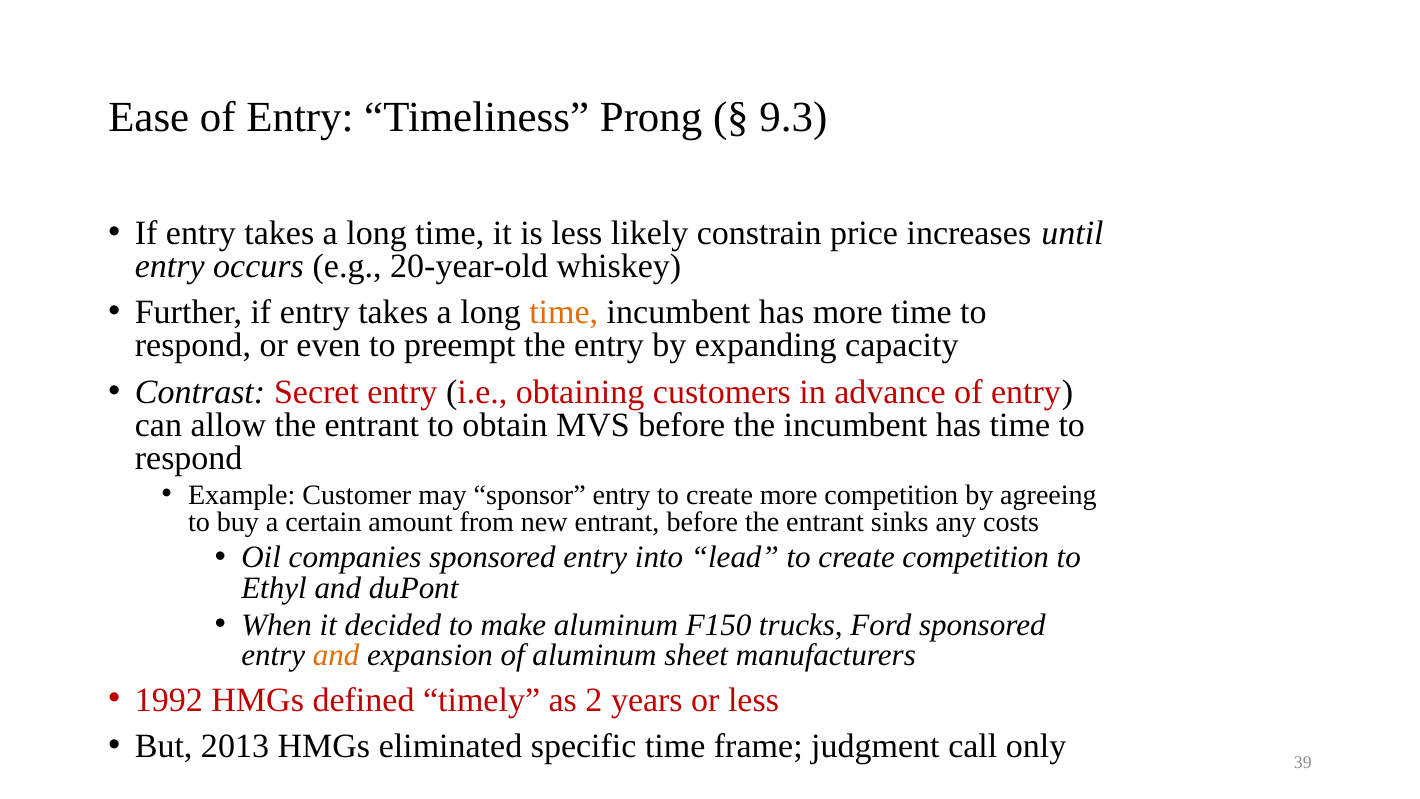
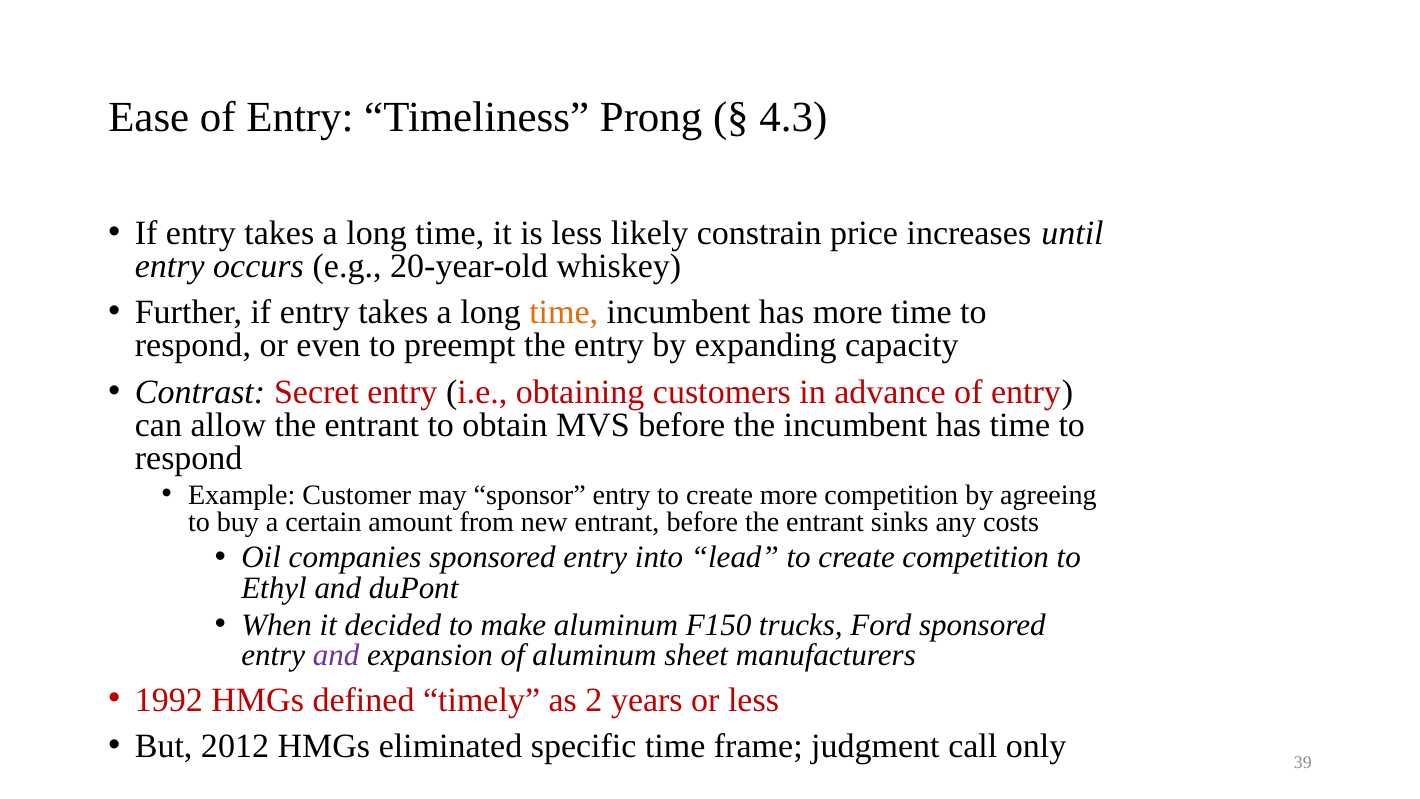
9.3: 9.3 -> 4.3 (793, 117)
and colour: orange -> purple (336, 655)
2013: 2013 -> 2012 (235, 746)
